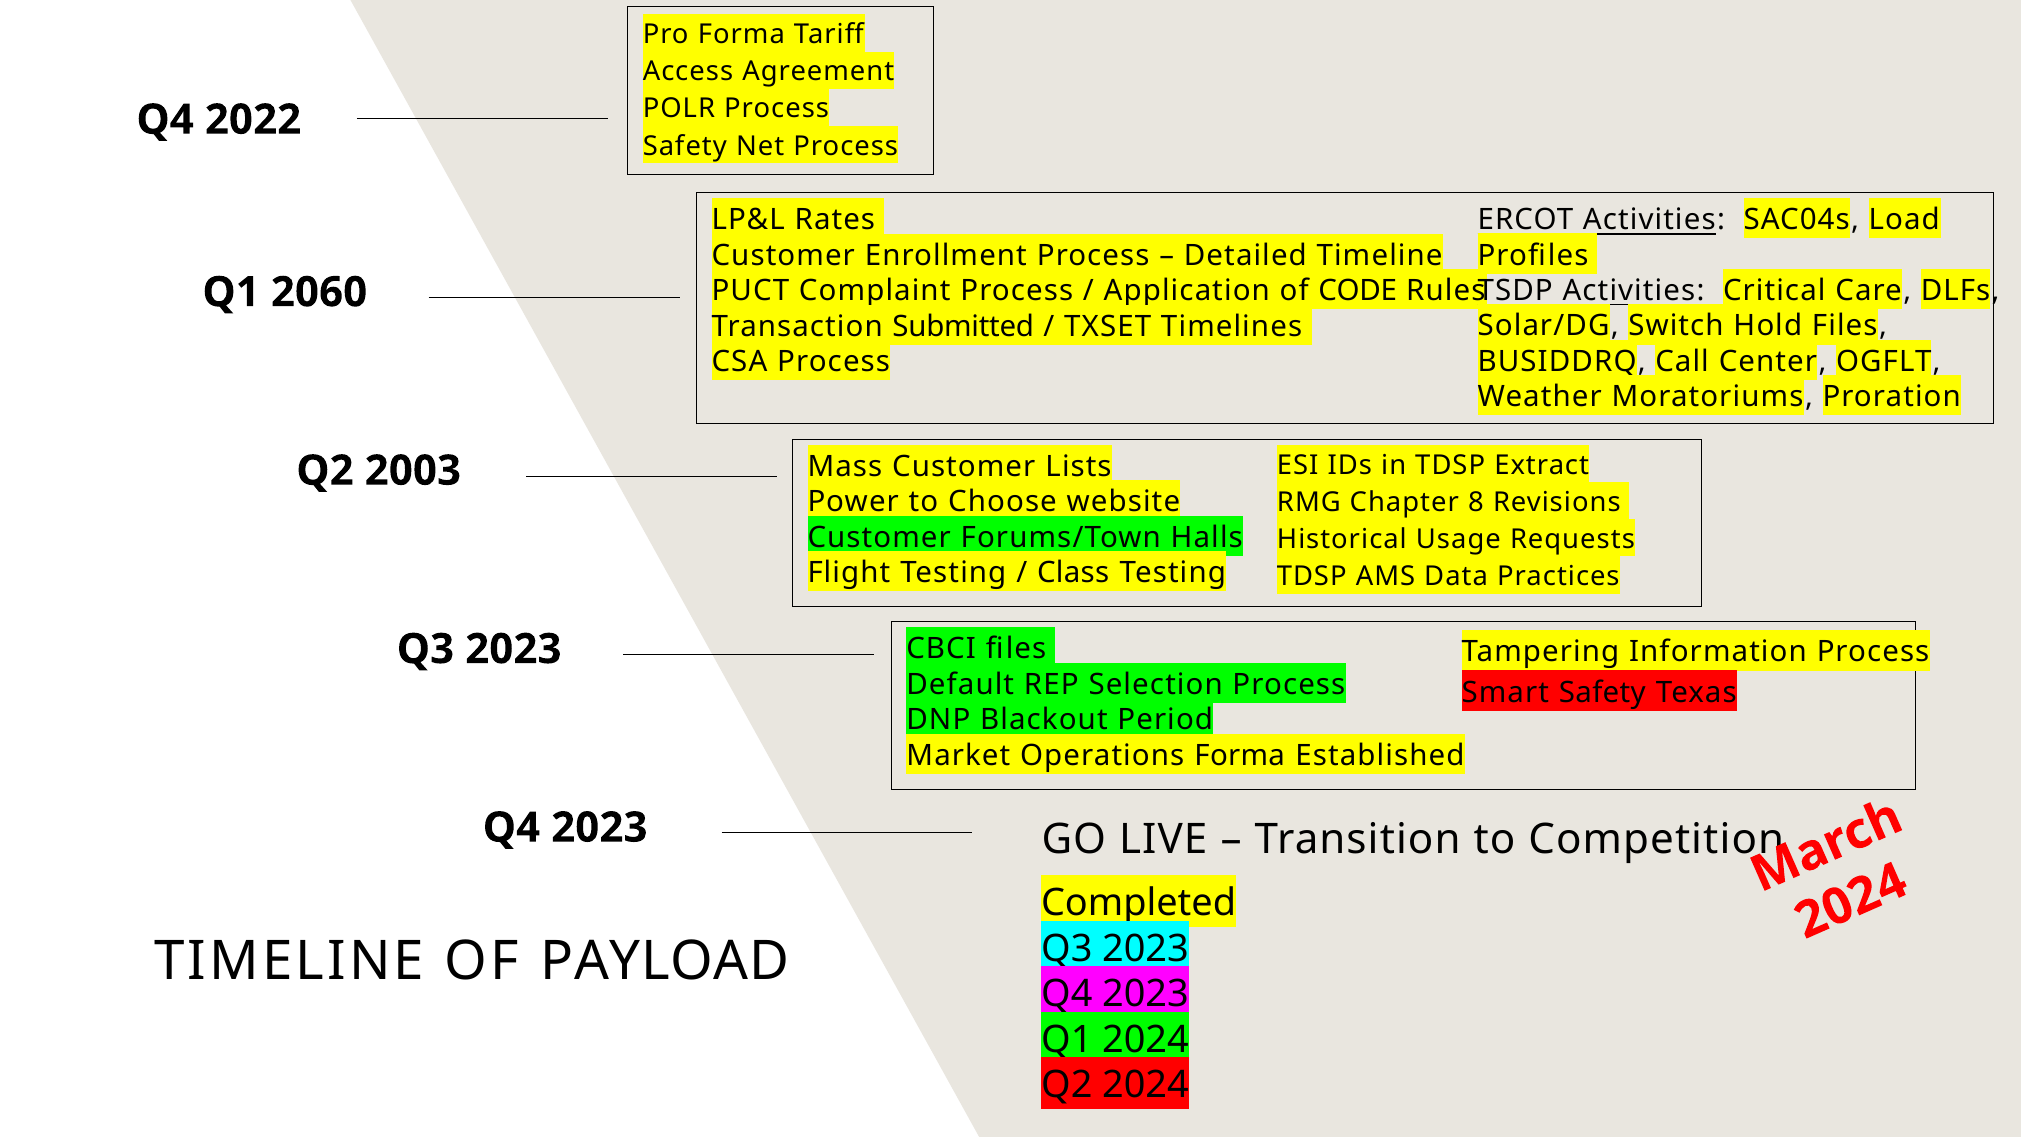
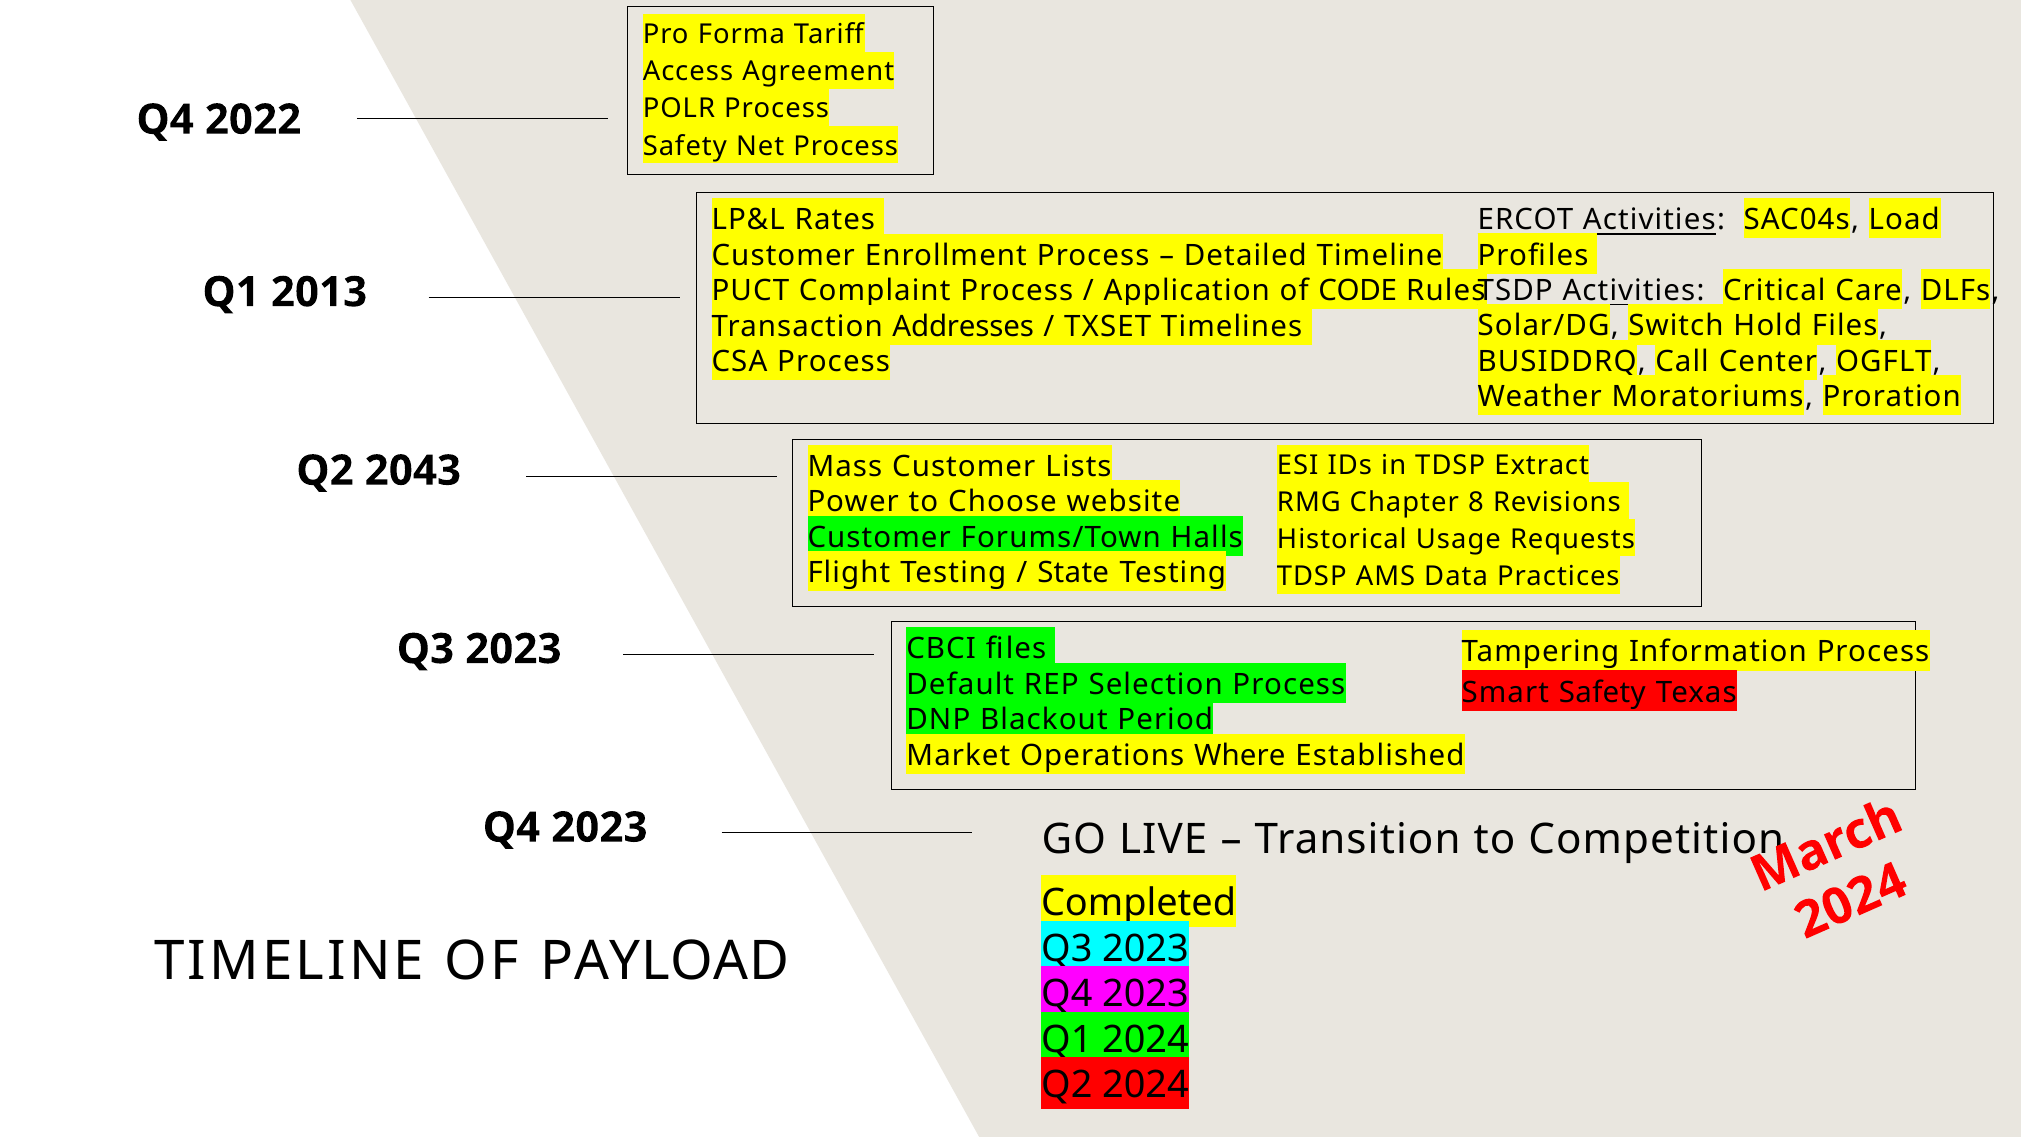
2060: 2060 -> 2013 (319, 292)
Submitted: Submitted -> Addresses (963, 326)
2003: 2003 -> 2043 (413, 471)
Class: Class -> State (1073, 573)
Operations Forma: Forma -> Where (1240, 755)
